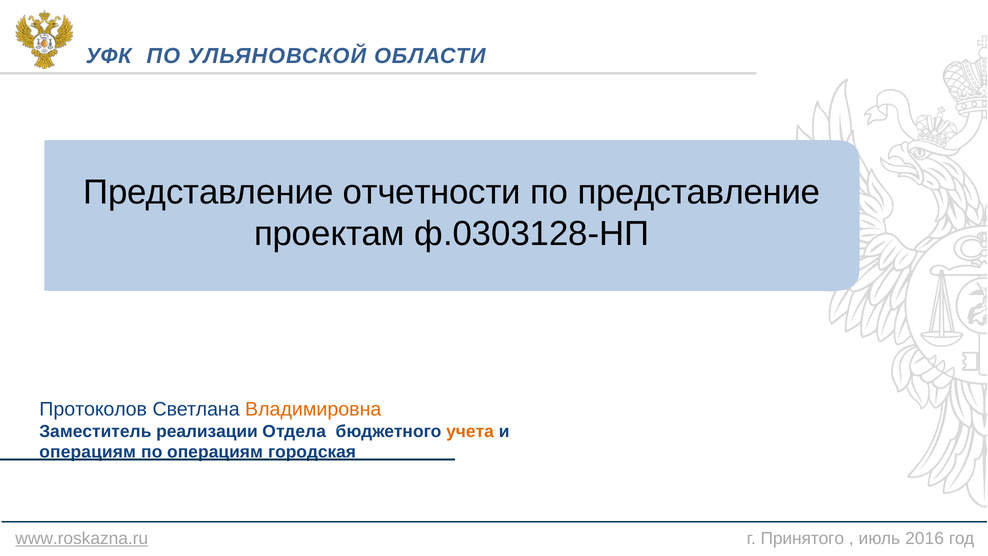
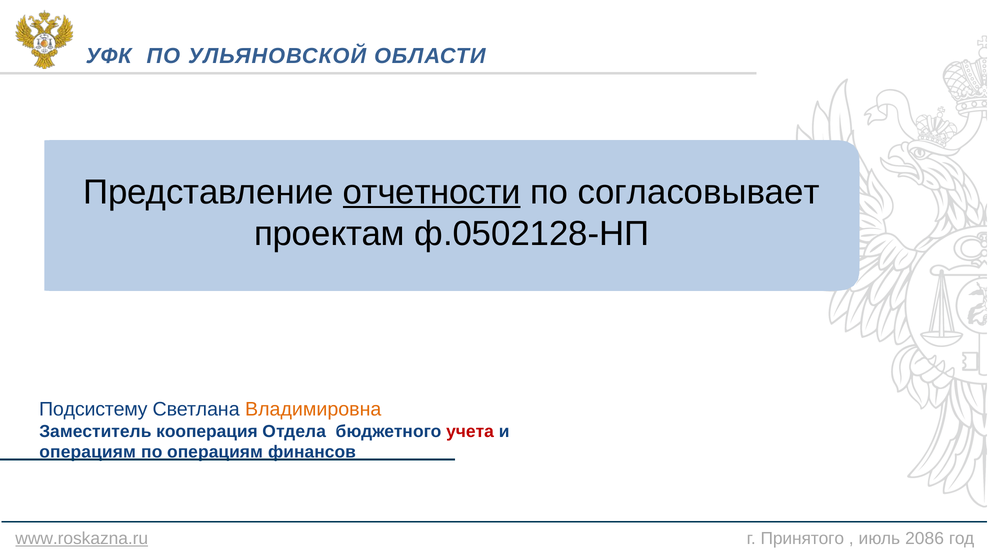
отчетности underline: none -> present (432, 192)
по представление: представление -> согласовывает (699, 192)
ф.0303128-НП: ф.0303128-НП -> ф.0502128-НП (532, 234)
Протоколов: Протоколов -> Подсистему (93, 409)
реализации: реализации -> кооперация (207, 431)
учета colour: orange -> red (470, 431)
городская: городская -> финансов (312, 452)
2016: 2016 -> 2086 (925, 538)
